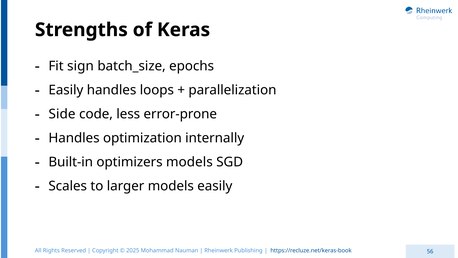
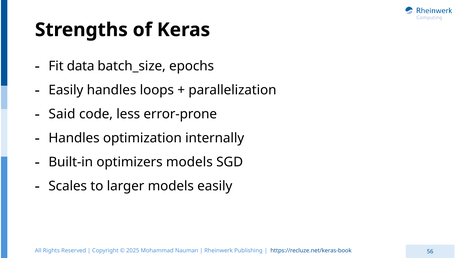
sign: sign -> data (81, 66)
Side: Side -> Said (62, 114)
